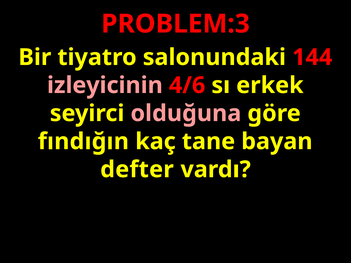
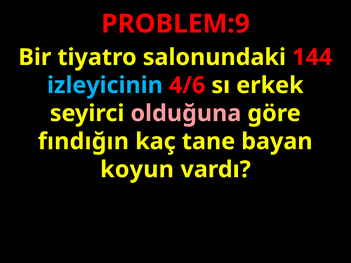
PROBLEM:3: PROBLEM:3 -> PROBLEM:9 (176, 24)
izleyicinin colour: pink -> light blue (105, 85)
defter: defter -> koyun (137, 170)
